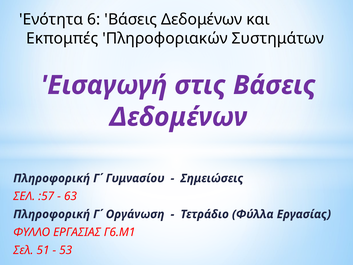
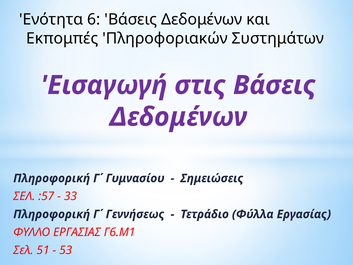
63: 63 -> 33 (70, 196)
Οργάνωση: Οργάνωση -> Γεννήσεως (135, 214)
